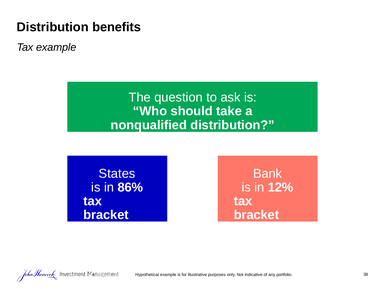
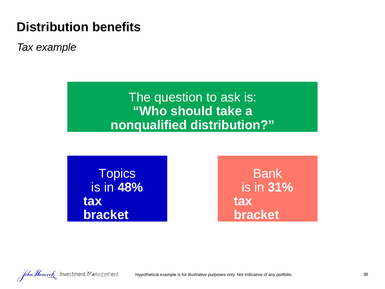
States: States -> Topics (117, 173)
86%: 86% -> 48% (130, 187)
12%: 12% -> 31% (281, 187)
